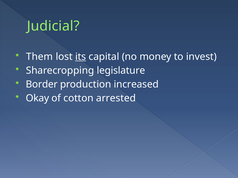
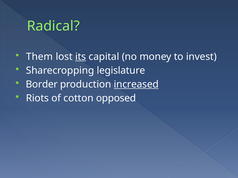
Judicial: Judicial -> Radical (53, 26)
increased underline: none -> present (136, 85)
Okay: Okay -> Riots (37, 98)
arrested: arrested -> opposed (116, 98)
